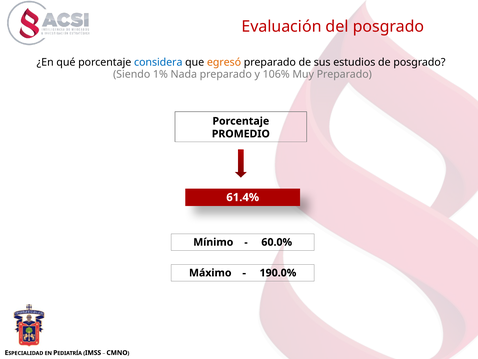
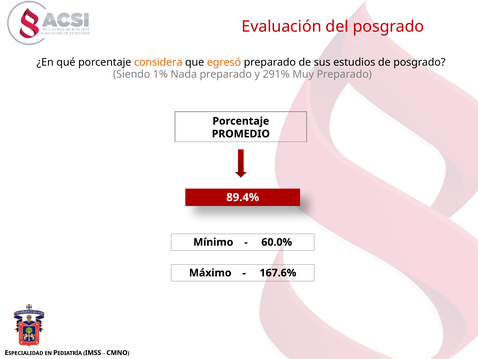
considera colour: blue -> orange (158, 62)
106%: 106% -> 291% (276, 74)
61.4%: 61.4% -> 89.4% (243, 197)
190.0%: 190.0% -> 167.6% (278, 273)
